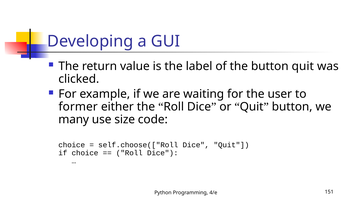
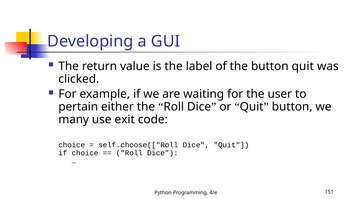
former: former -> pertain (78, 107)
size: size -> exit (125, 120)
